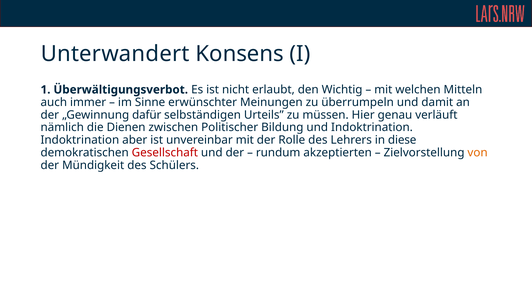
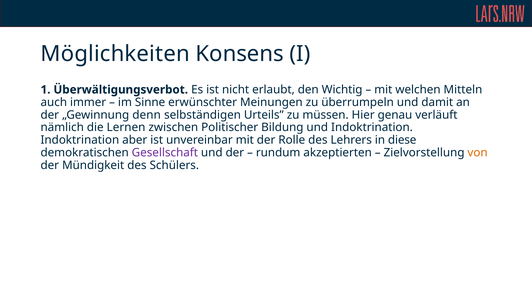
Unterwandert: Unterwandert -> Möglichkeiten (115, 54)
dafür: dafür -> denn (147, 115)
Dienen: Dienen -> Lernen (126, 127)
Gesellschaft colour: red -> purple (165, 152)
